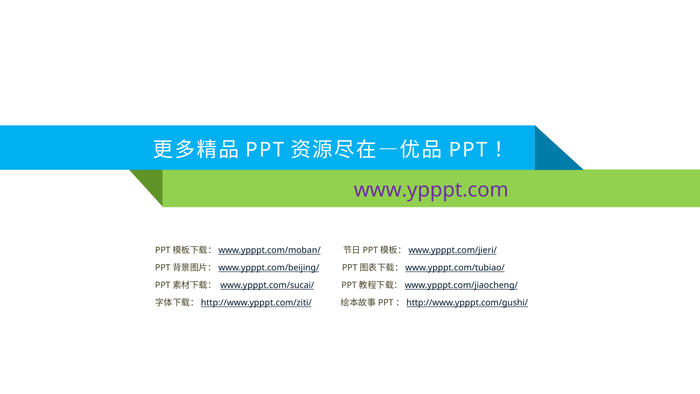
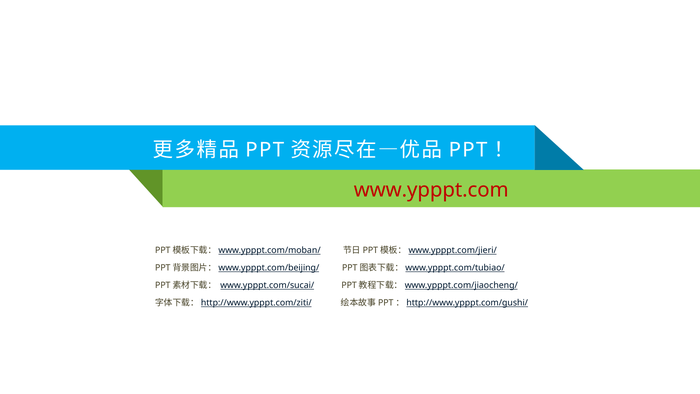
www.ypppt.com colour: purple -> red (431, 190)
